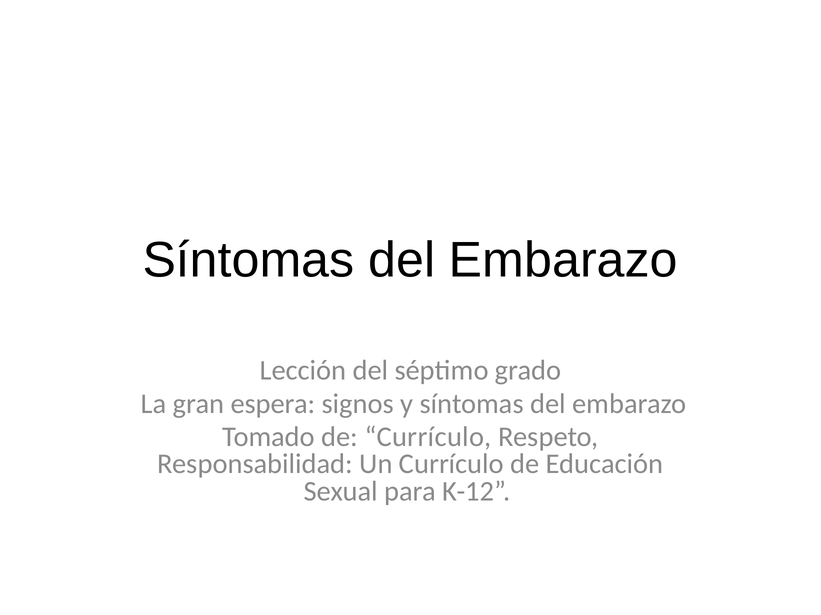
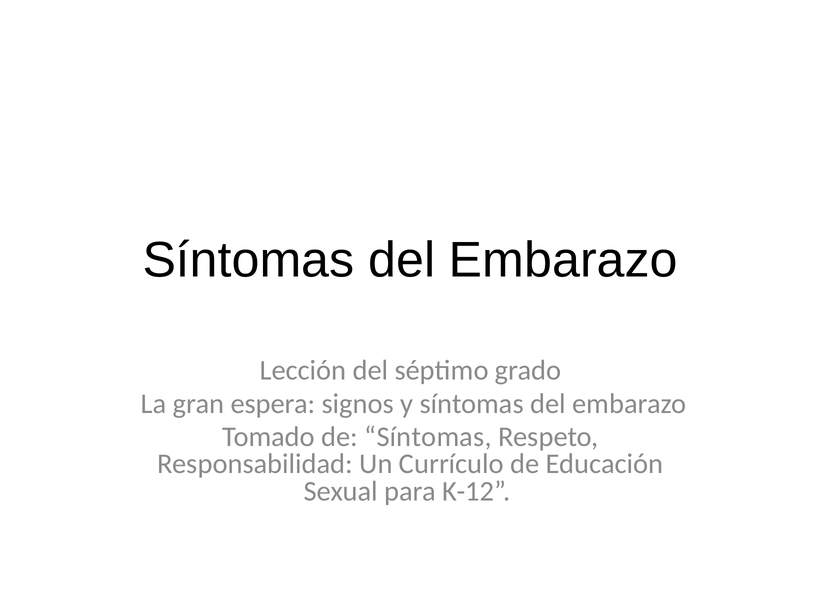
de Currículo: Currículo -> Síntomas (428, 437)
